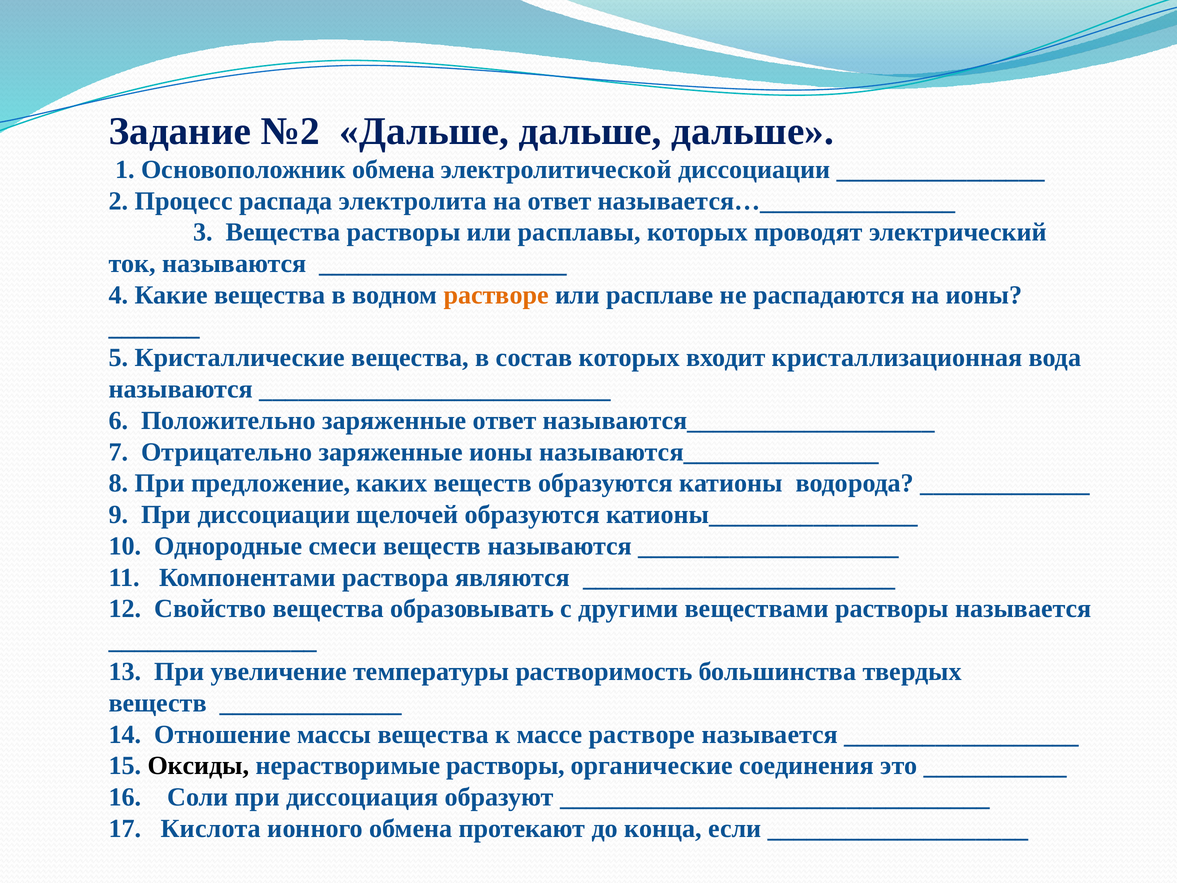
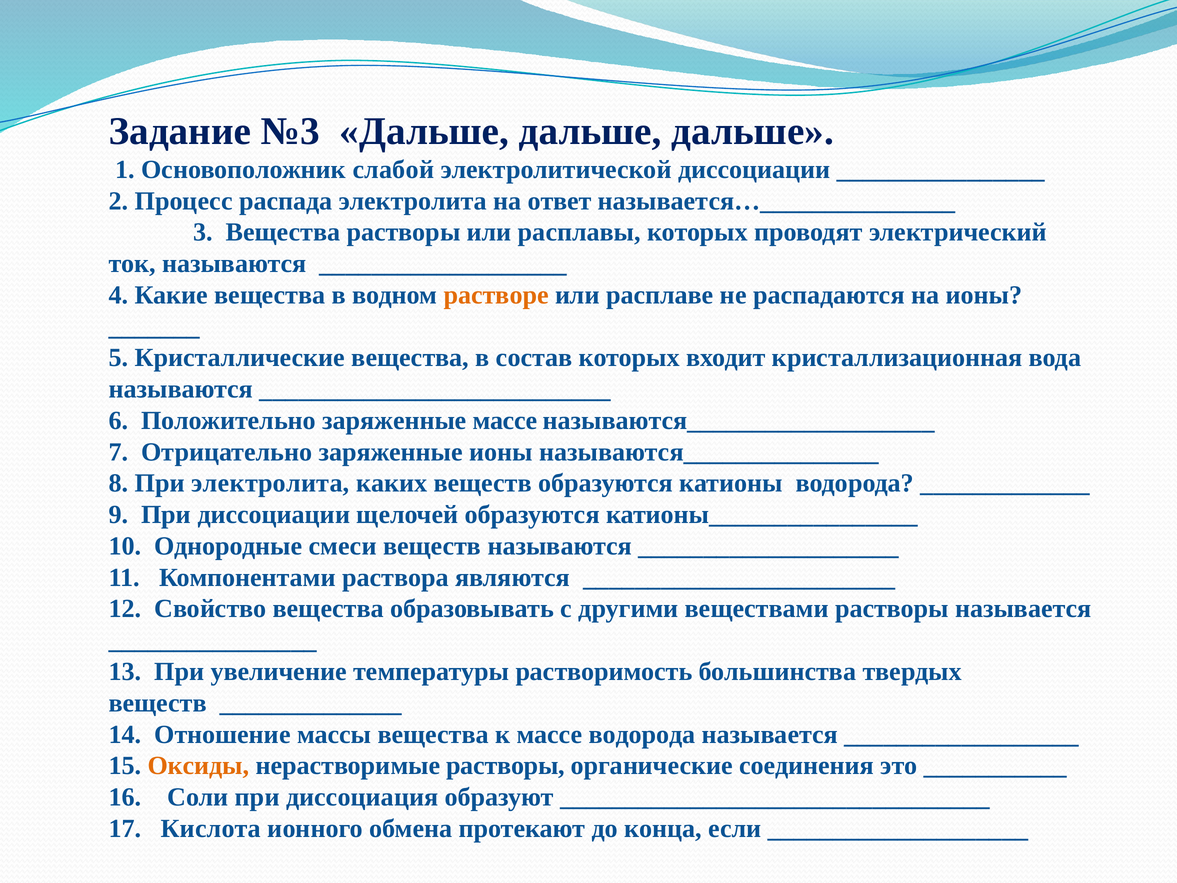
№2: №2 -> №3 (290, 131)
Основоположник обмена: обмена -> слабой (393, 170)
заряженные ответ: ответ -> массе (505, 420)
При предложение: предложение -> электролита (270, 483)
массе растворе: растворе -> водорода (642, 734)
Оксиды colour: black -> orange (198, 766)
